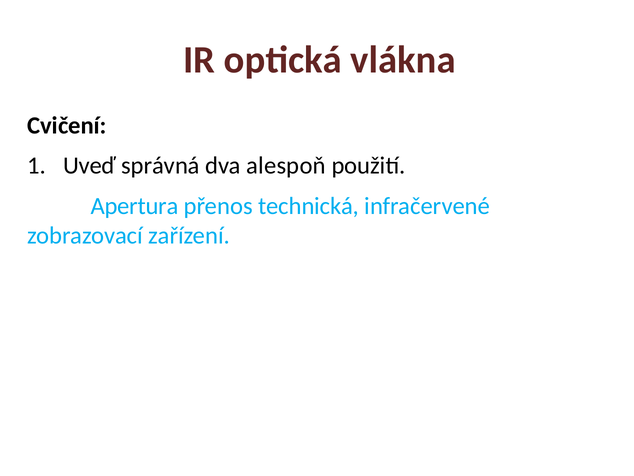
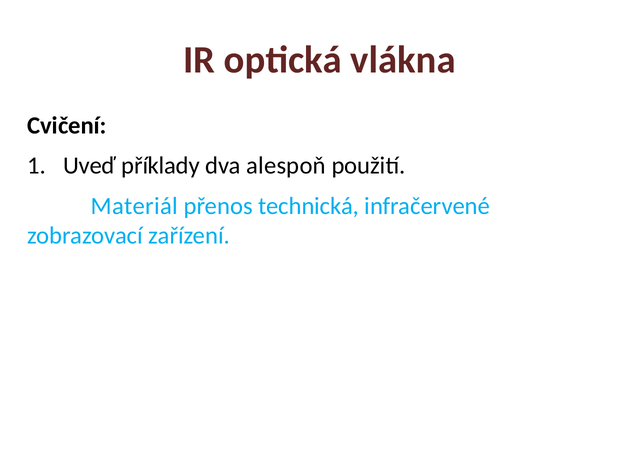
správná: správná -> příklady (161, 165)
Apertura: Apertura -> Materiál (134, 206)
